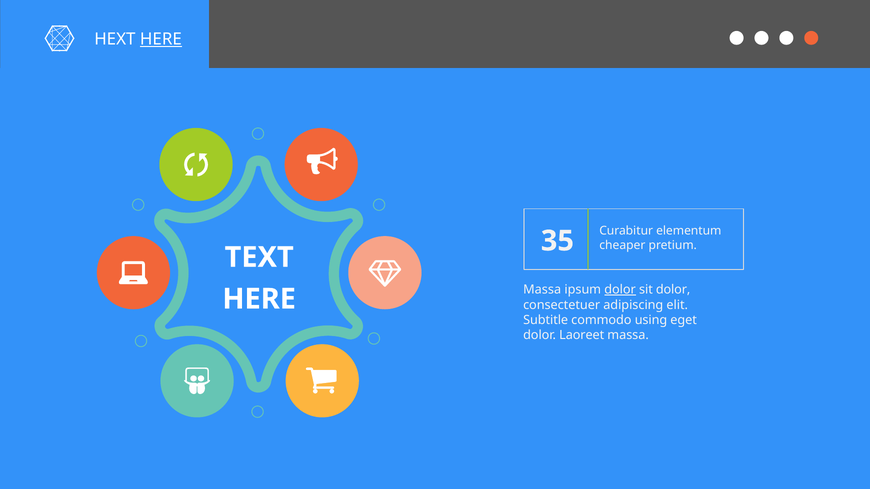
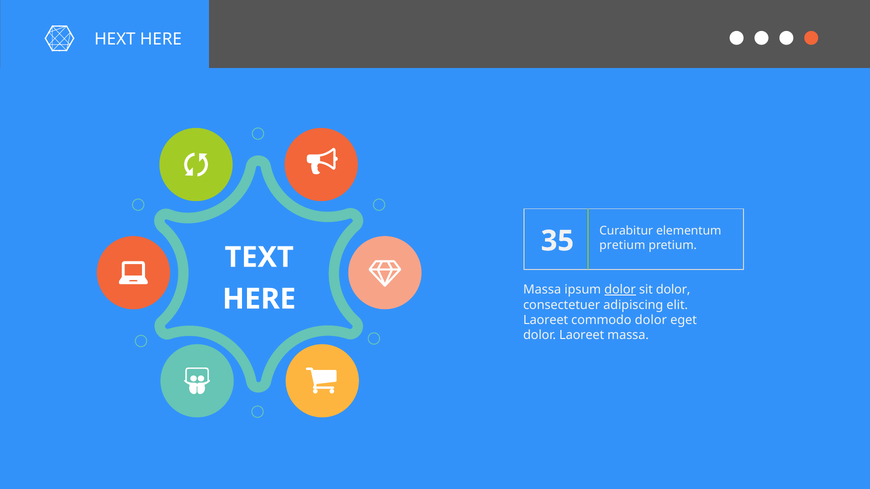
HERE underline: present -> none (161, 39)
cheaper: cheaper -> pretium (622, 246)
Subtitle: Subtitle -> Laoreet (546, 320)
commodo using: using -> dolor (651, 320)
